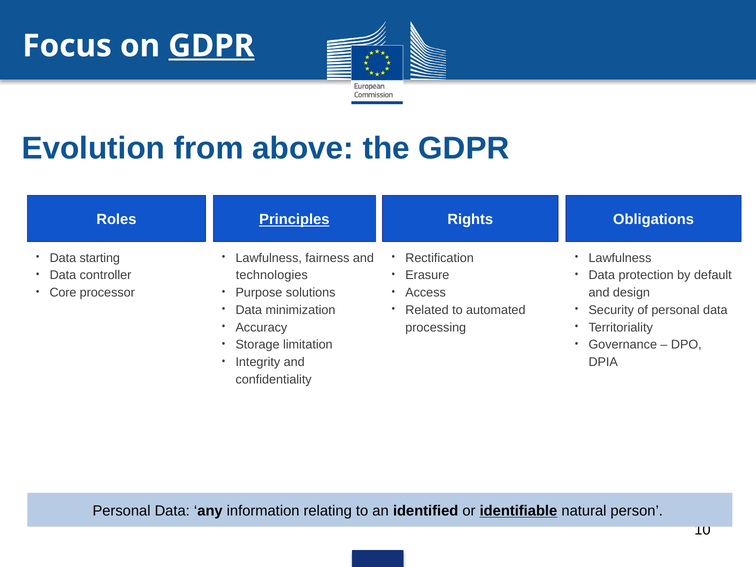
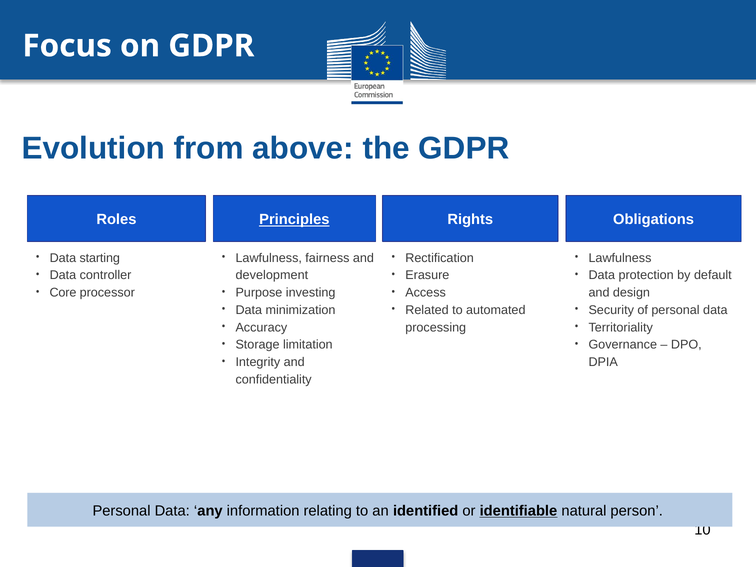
GDPR underline: present -> none (211, 46)
technologies: technologies -> development (272, 275)
solutions: solutions -> investing (311, 293)
